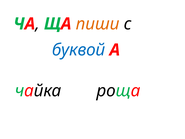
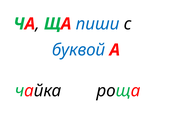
пиши colour: orange -> blue (98, 24)
